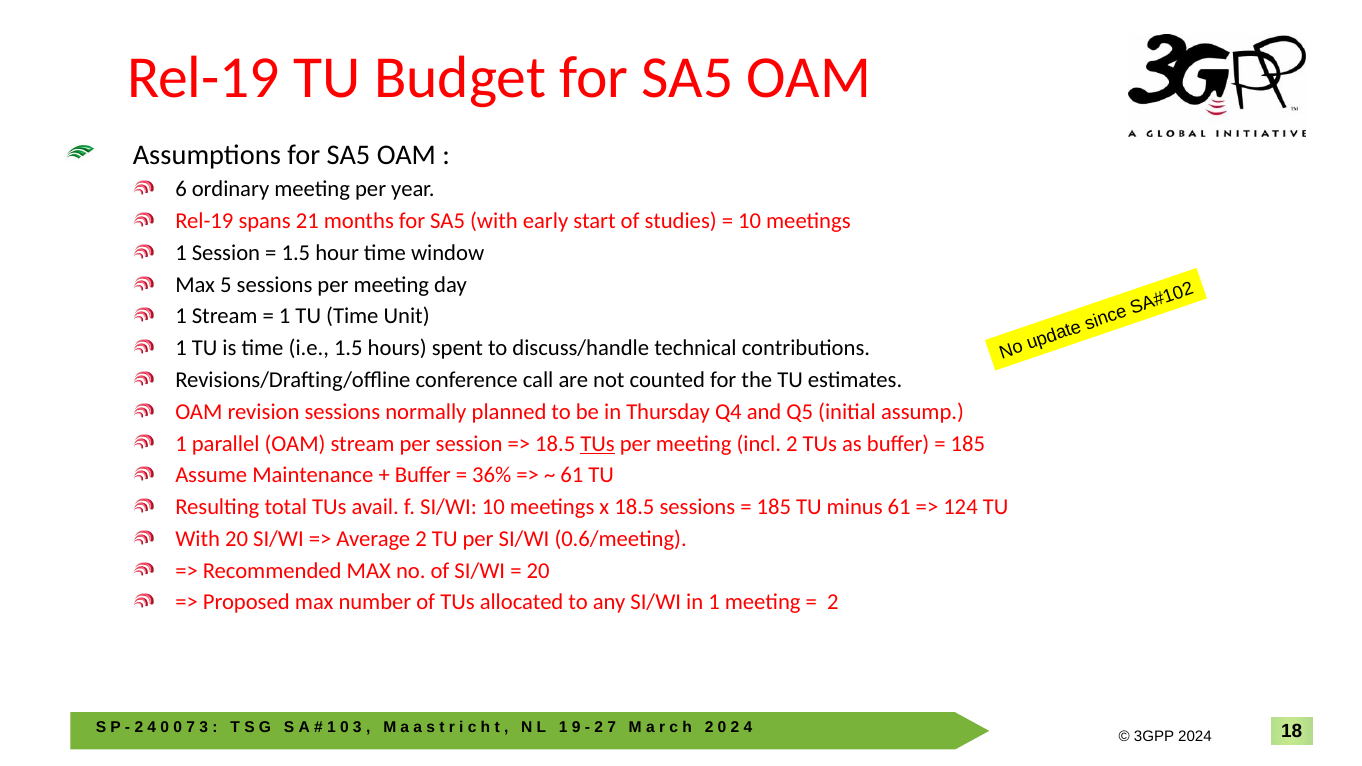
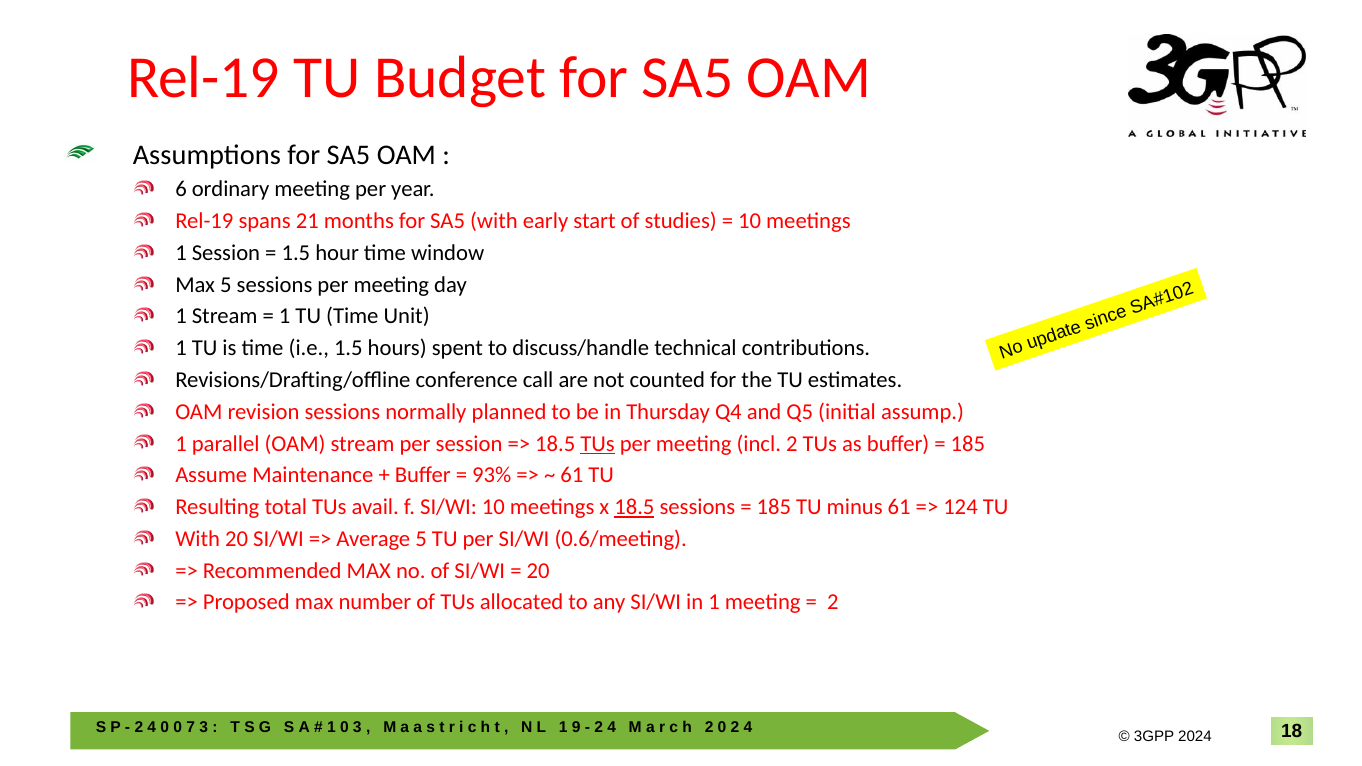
36%: 36% -> 93% (492, 475)
18.5 underline: none -> present (634, 507)
Average 2: 2 -> 5 (421, 539)
7: 7 -> 4 (612, 728)
